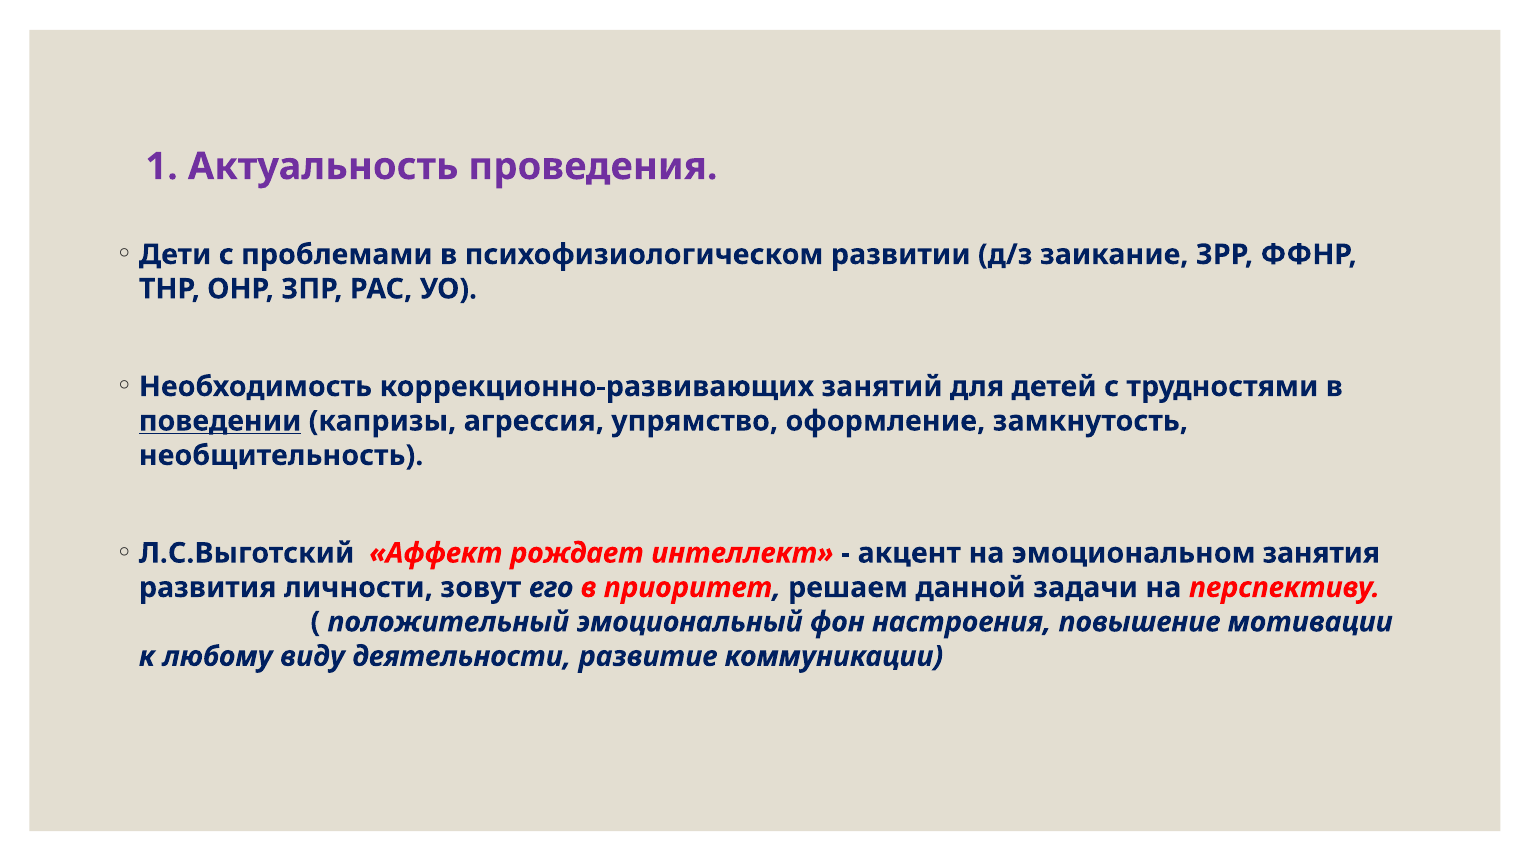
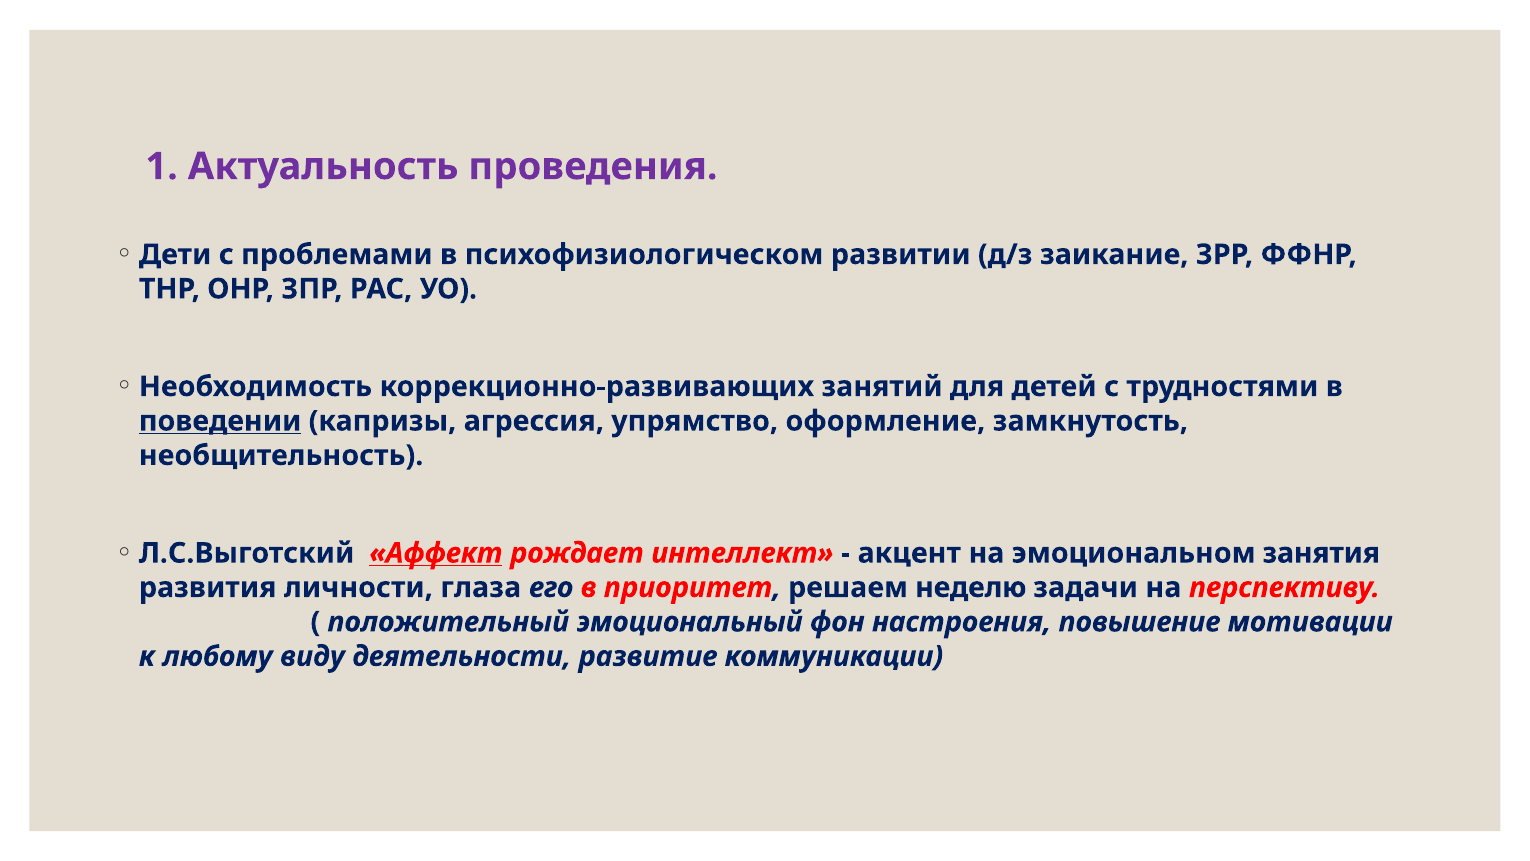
Аффект underline: none -> present (436, 553)
зовут: зовут -> глаза (481, 587)
данной: данной -> неделю (971, 587)
